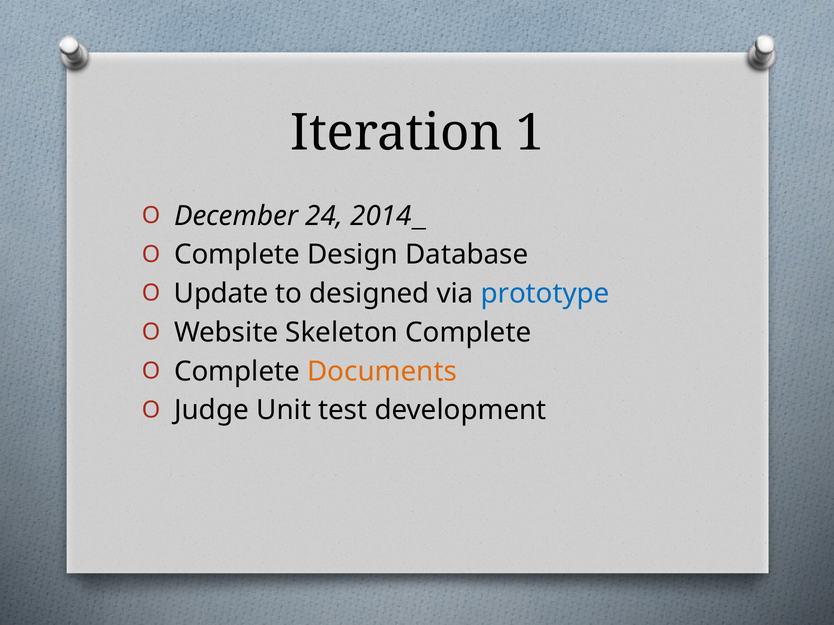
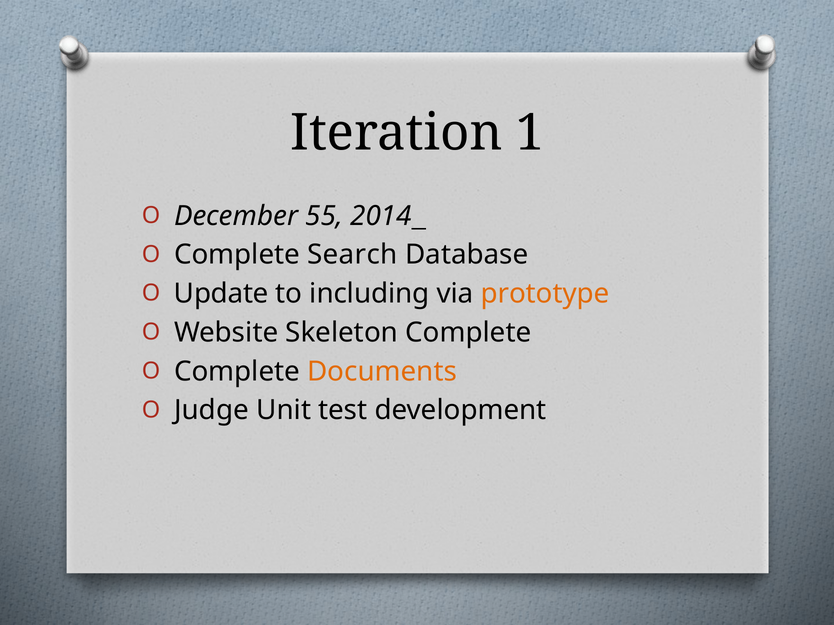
24: 24 -> 55 (324, 216)
Design: Design -> Search (352, 255)
designed: designed -> including (369, 294)
prototype colour: blue -> orange (545, 294)
